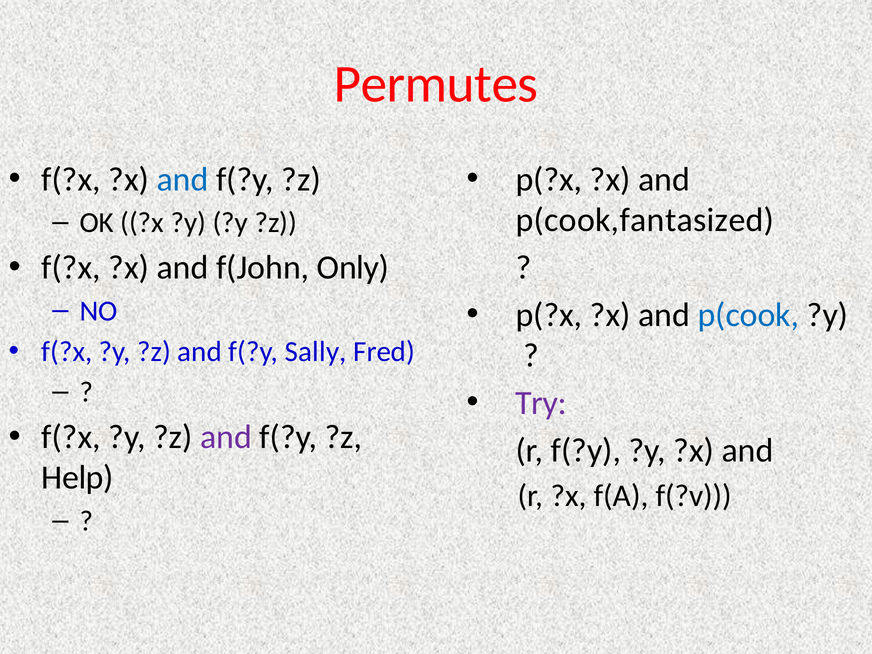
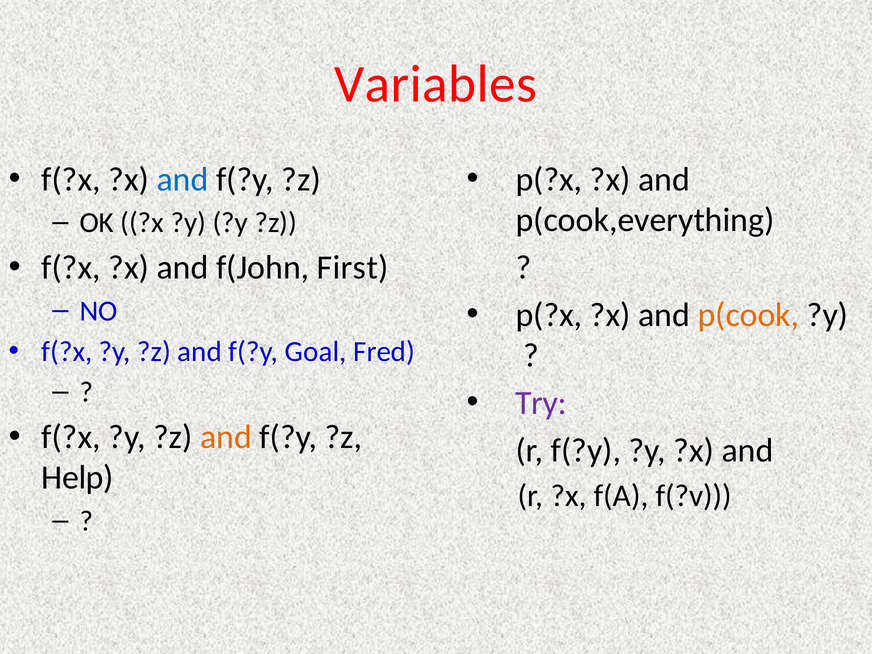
Permutes: Permutes -> Variables (436, 84)
p(cook,fantasized: p(cook,fantasized -> p(cook,everything (645, 220)
Only: Only -> First (353, 268)
p(cook colour: blue -> orange (748, 315)
Sally: Sally -> Goal (316, 352)
and colour: purple -> orange (226, 437)
